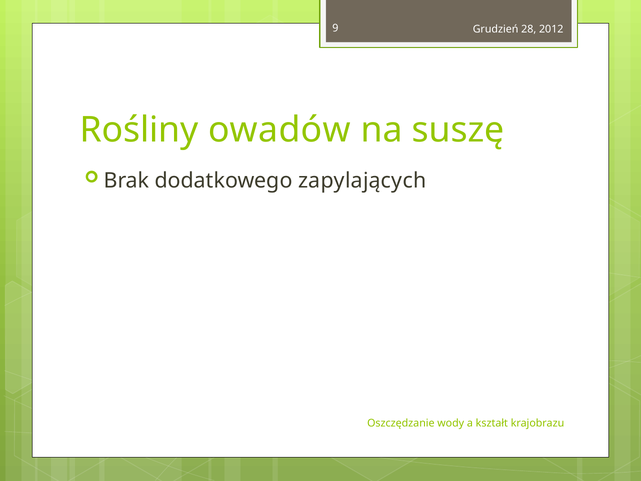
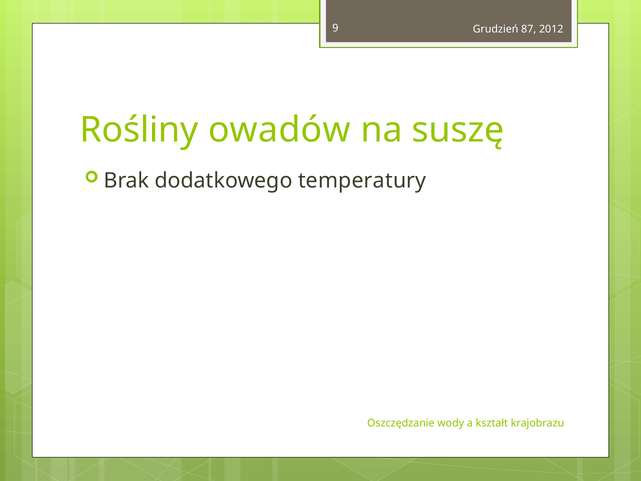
28: 28 -> 87 (529, 29)
zapylających: zapylających -> temperatury (362, 180)
